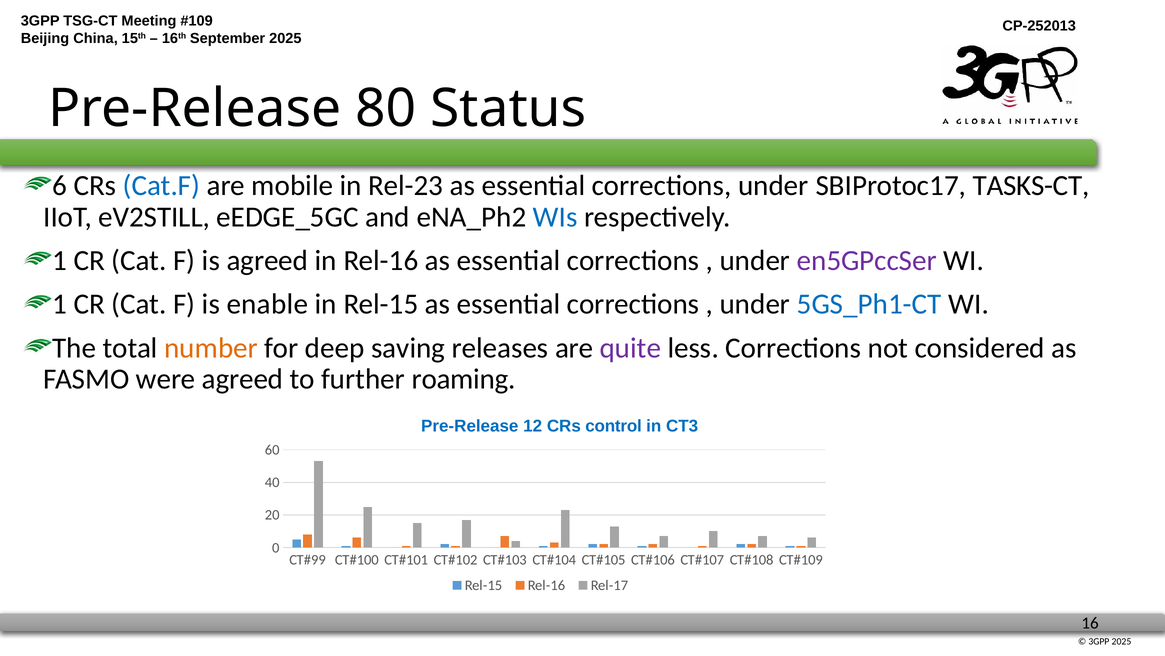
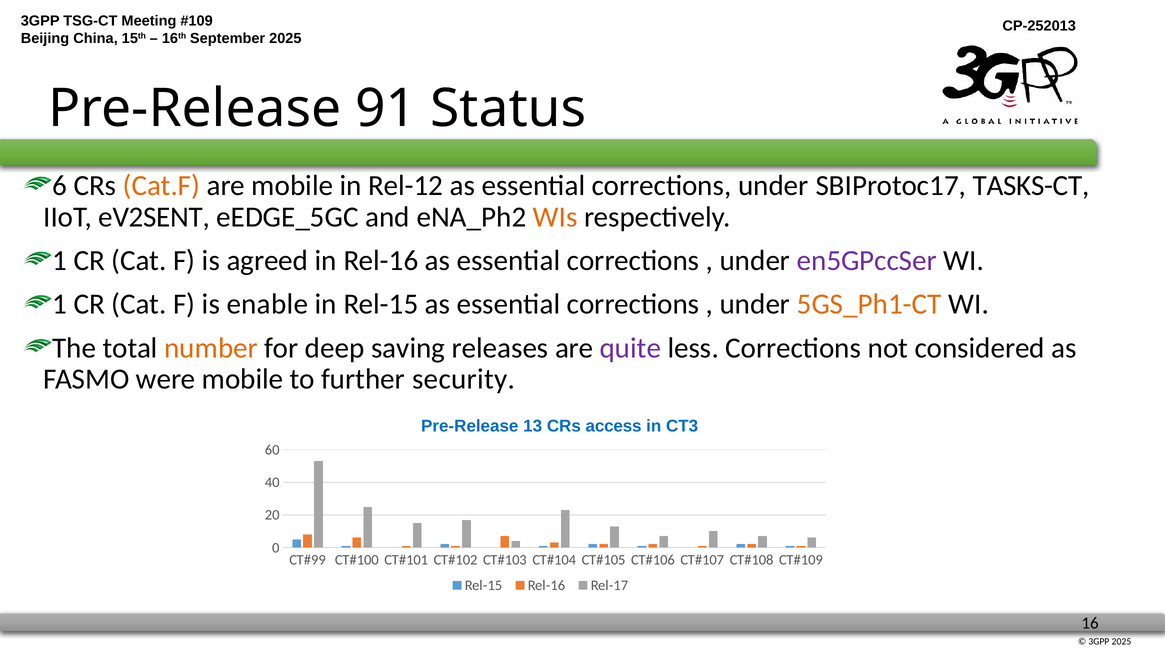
80: 80 -> 91 (386, 108)
Cat.F colour: blue -> orange (161, 185)
Rel-23: Rel-23 -> Rel-12 (406, 185)
eV2STILL: eV2STILL -> eV2SENT (154, 217)
WIs colour: blue -> orange (555, 217)
5GS_Ph1-CT colour: blue -> orange (869, 304)
were agreed: agreed -> mobile (243, 379)
roaming: roaming -> security (463, 379)
12: 12 -> 13 (533, 426)
control: control -> access (614, 426)
